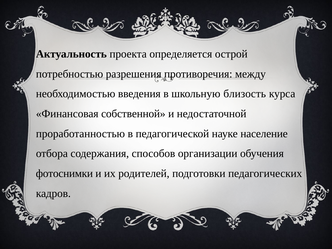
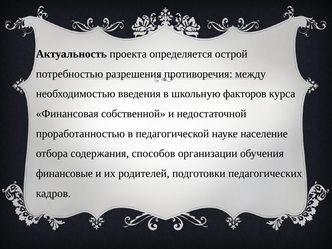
близость: близость -> факторов (245, 94)
фотоснимки: фотоснимки -> финансовые (64, 173)
